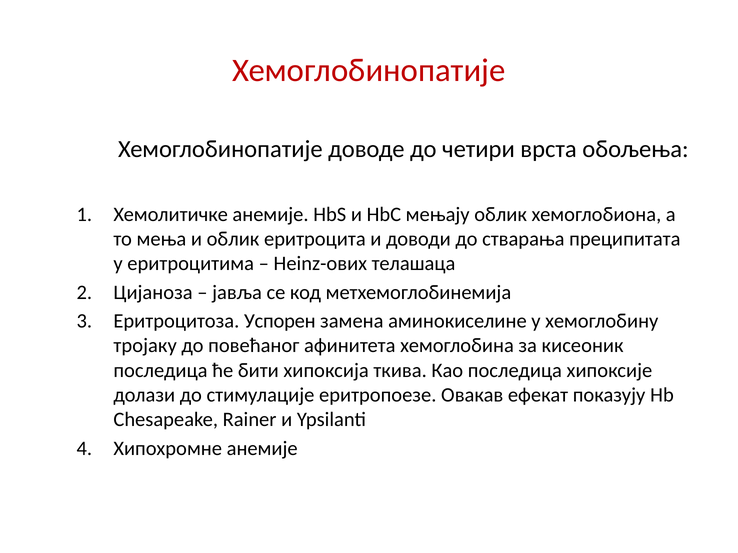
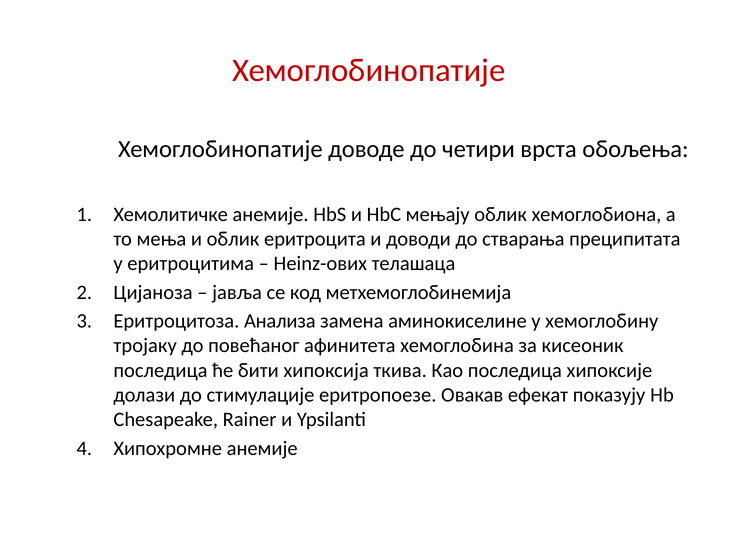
Успорен: Успорен -> Анализа (280, 321)
